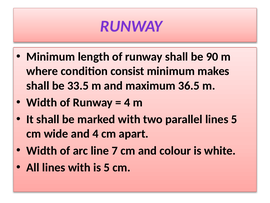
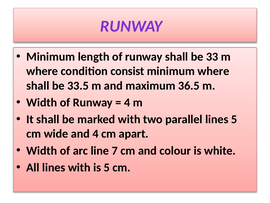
90: 90 -> 33 (212, 57)
minimum makes: makes -> where (213, 71)
